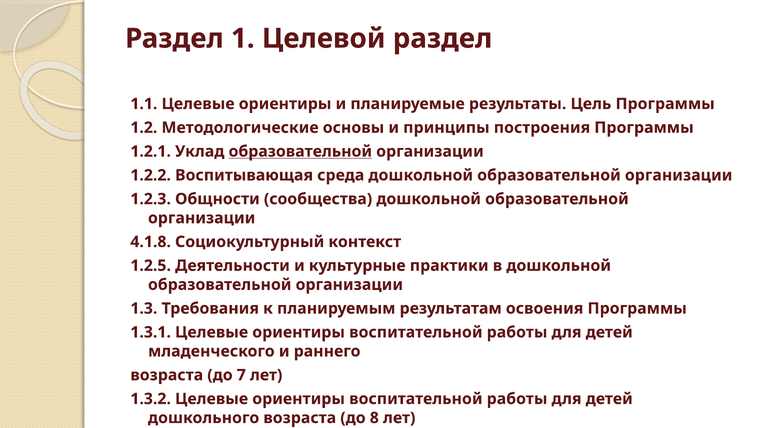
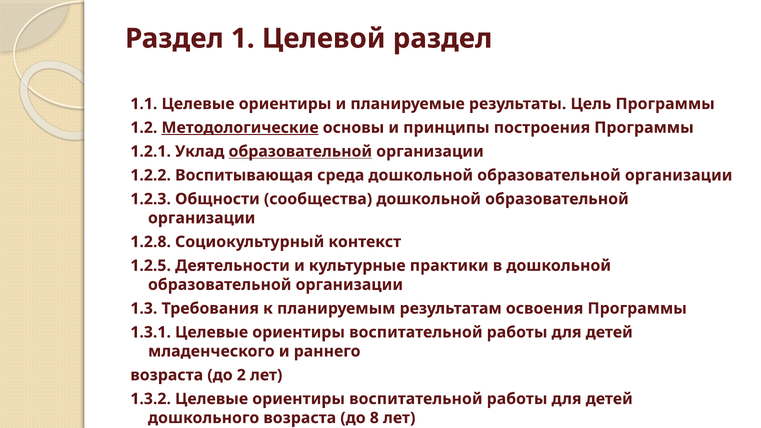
Методологические underline: none -> present (240, 128)
4.1.8: 4.1.8 -> 1.2.8 (151, 242)
7: 7 -> 2 (241, 375)
